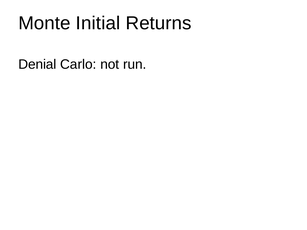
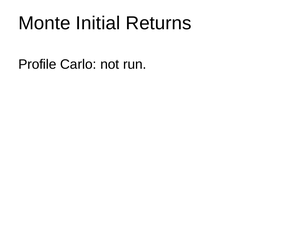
Denial: Denial -> Profile (37, 64)
